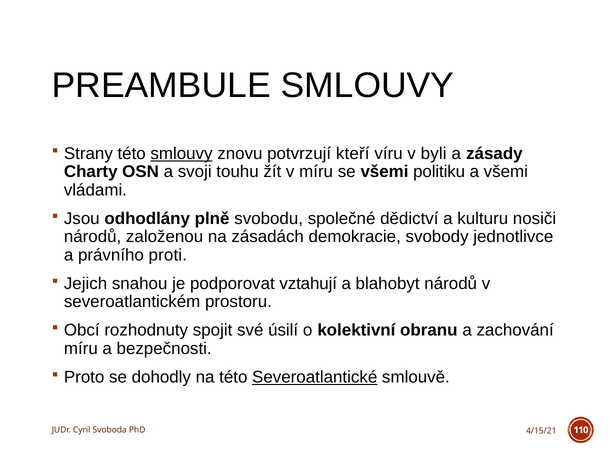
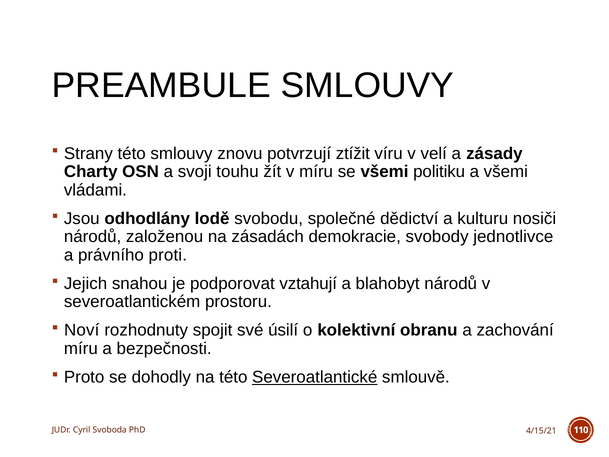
smlouvy underline: present -> none (181, 153)
kteří: kteří -> ztížit (353, 153)
byli: byli -> velí (434, 153)
plně: plně -> lodě (212, 218)
Obcí: Obcí -> Noví (82, 330)
